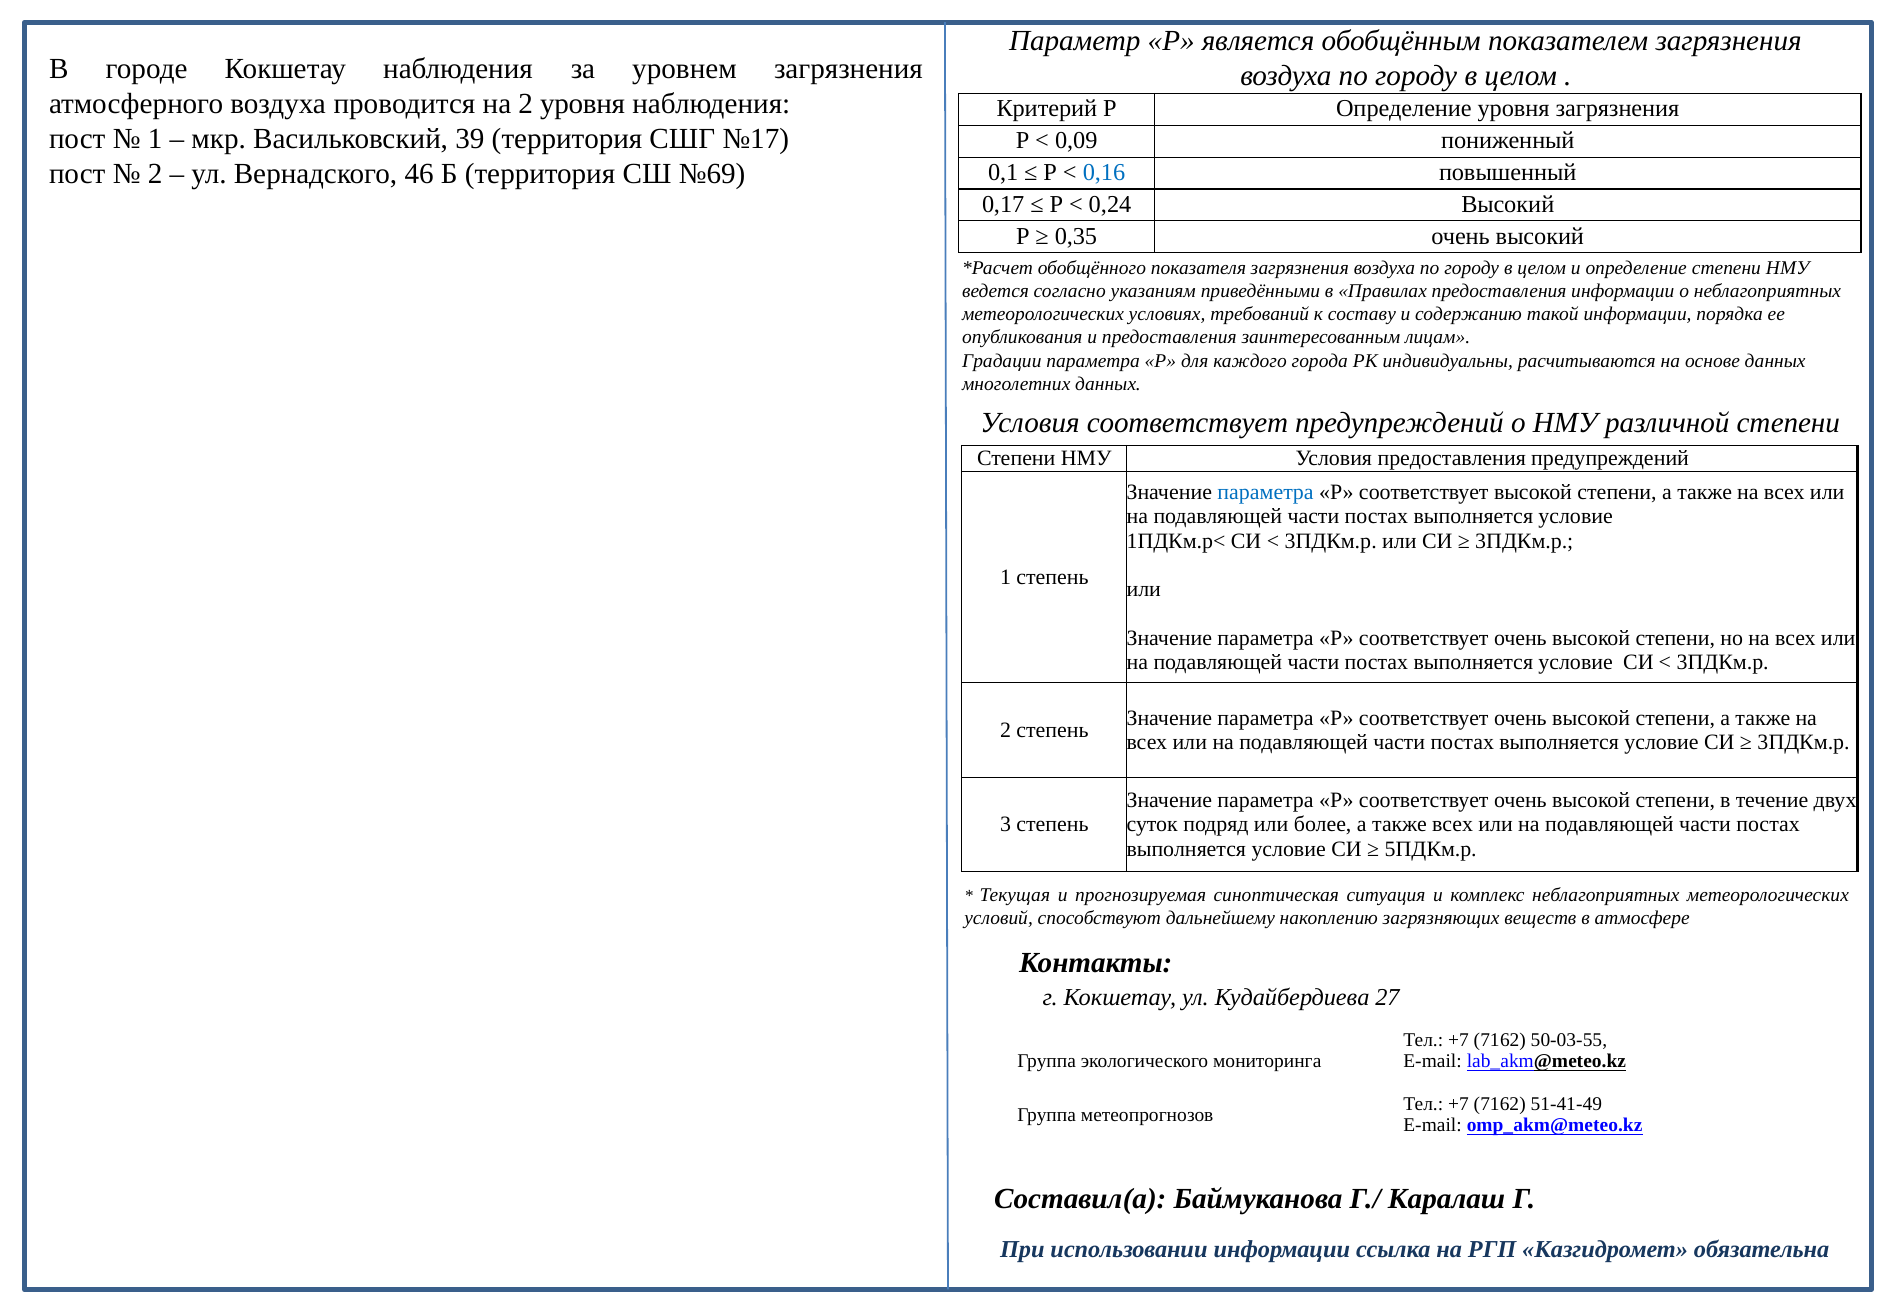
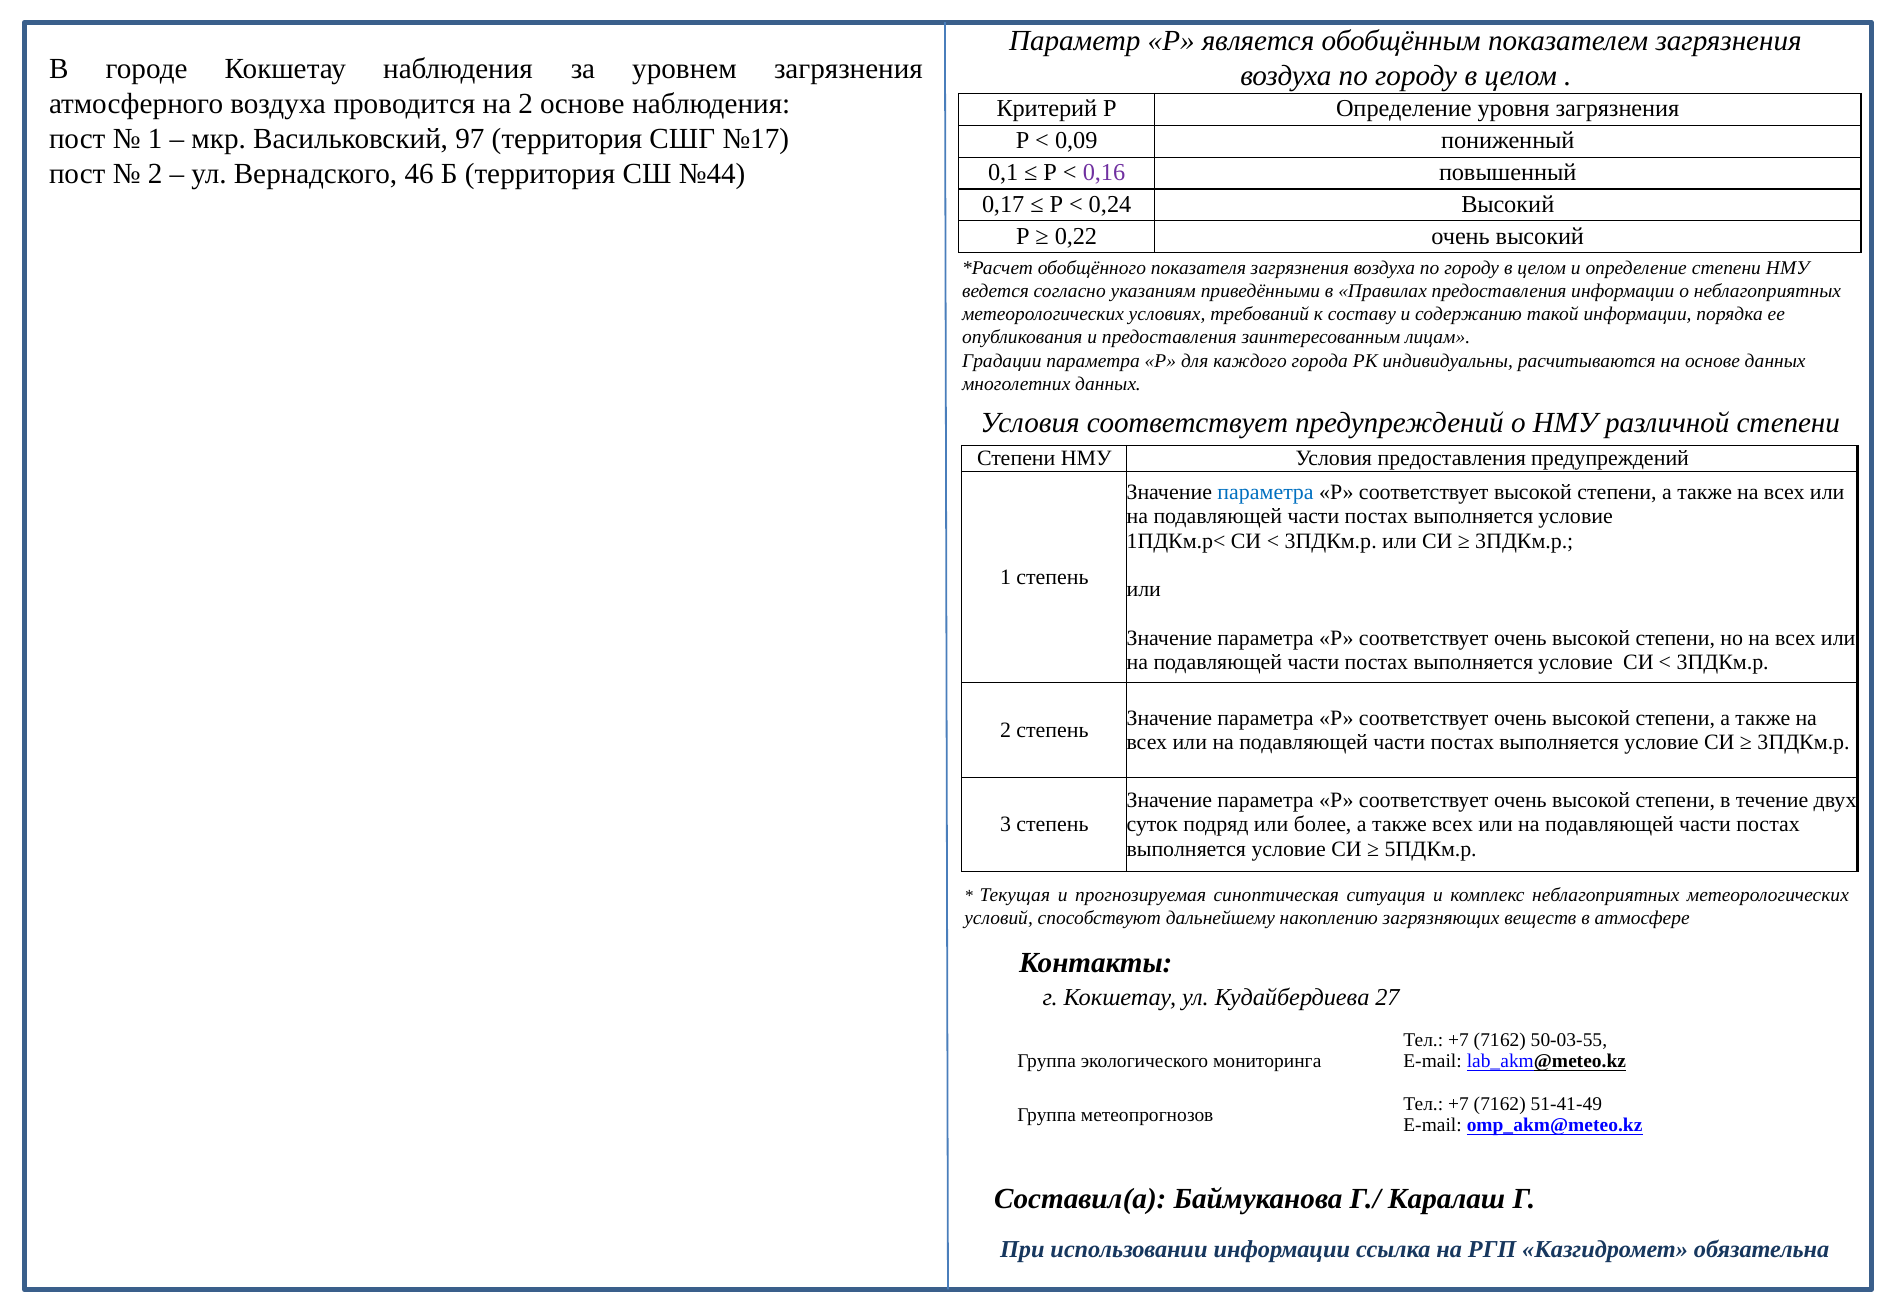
2 уровня: уровня -> основе (582, 104)
39: 39 -> 97 (470, 139)
№69: №69 -> №44 (712, 174)
0,16 colour: blue -> purple (1104, 173)
0,35: 0,35 -> 0,22 (1076, 236)
